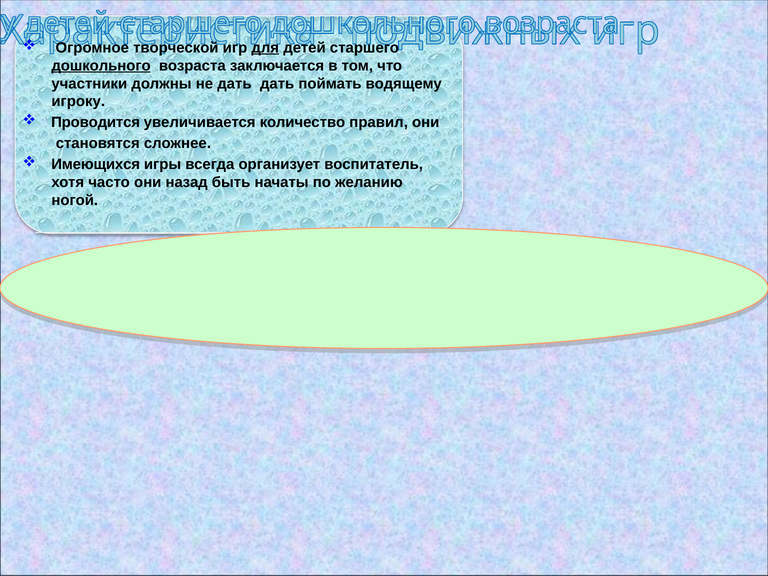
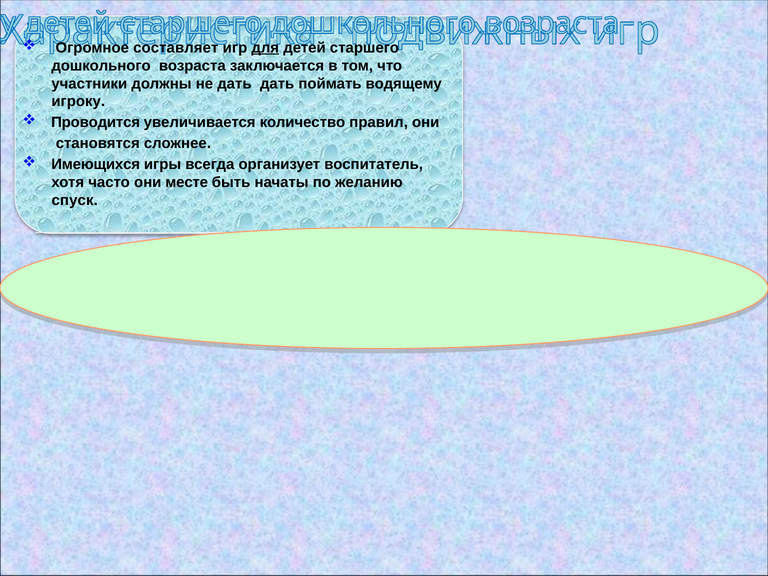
творческой: творческой -> составляет (176, 48)
дошкольного underline: present -> none (101, 66)
назад: назад -> месте (187, 182)
ногой: ногой -> спуск (75, 200)
